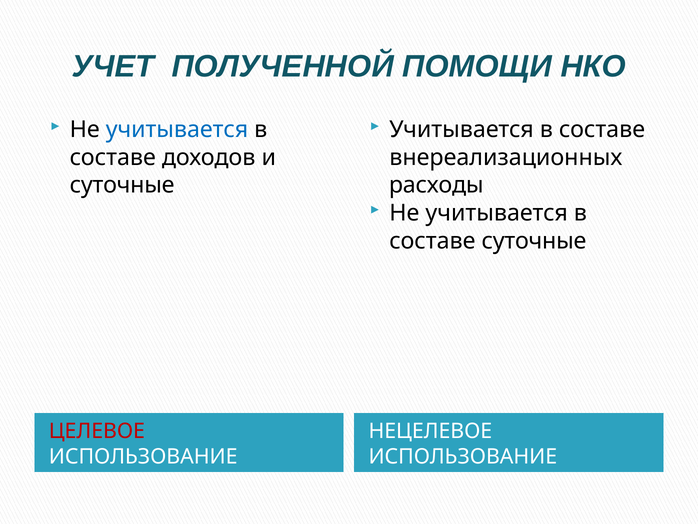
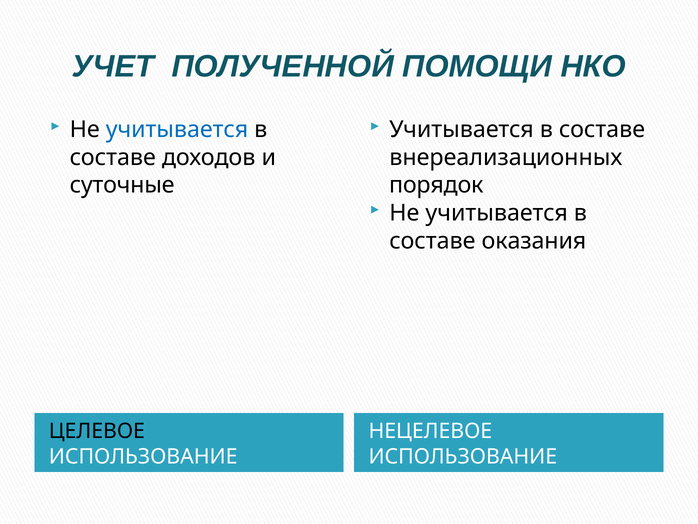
расходы: расходы -> порядок (436, 185)
составе суточные: суточные -> оказания (534, 241)
ЦЕЛЕВОЕ colour: red -> black (97, 431)
